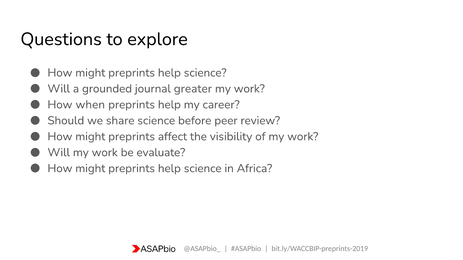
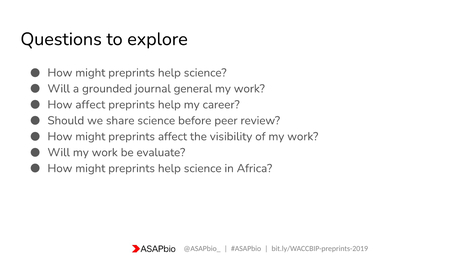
greater: greater -> general (193, 89)
How when: when -> affect (90, 105)
